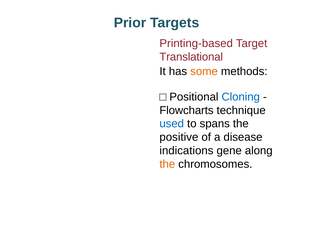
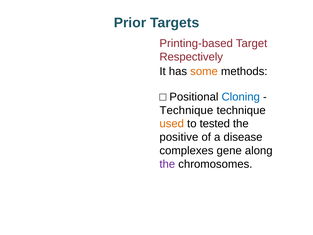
Translational: Translational -> Respectively (191, 57)
Flowcharts: Flowcharts -> Technique (186, 110)
used colour: blue -> orange (172, 124)
spans: spans -> tested (215, 124)
indications: indications -> complexes (186, 151)
the colour: orange -> purple (167, 164)
